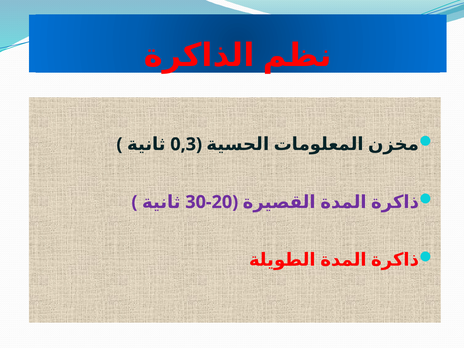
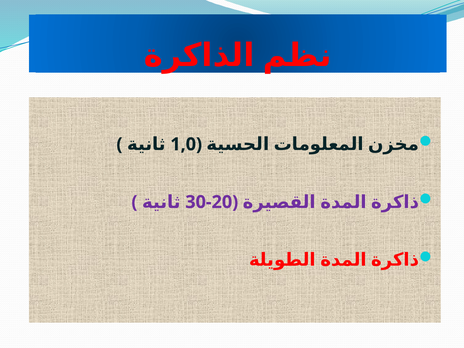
0,3: 0,3 -> 1,0 (183, 144)
